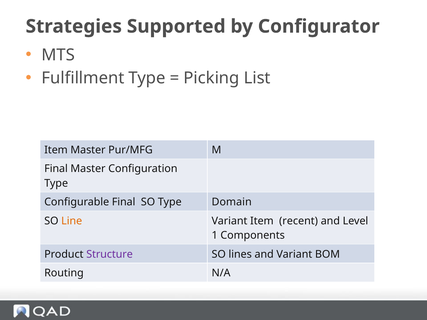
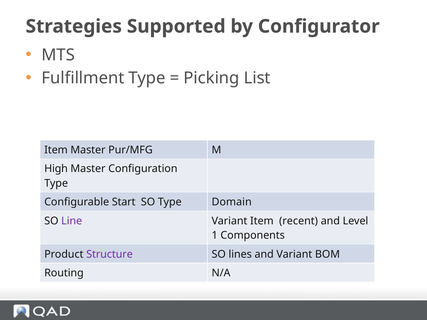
Final: Final -> High (56, 169)
Configurable Final: Final -> Start (124, 202)
Line colour: orange -> purple (72, 221)
